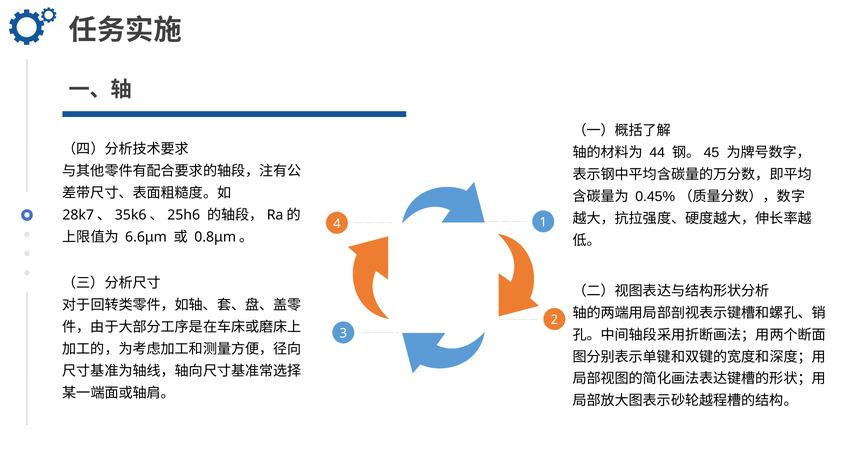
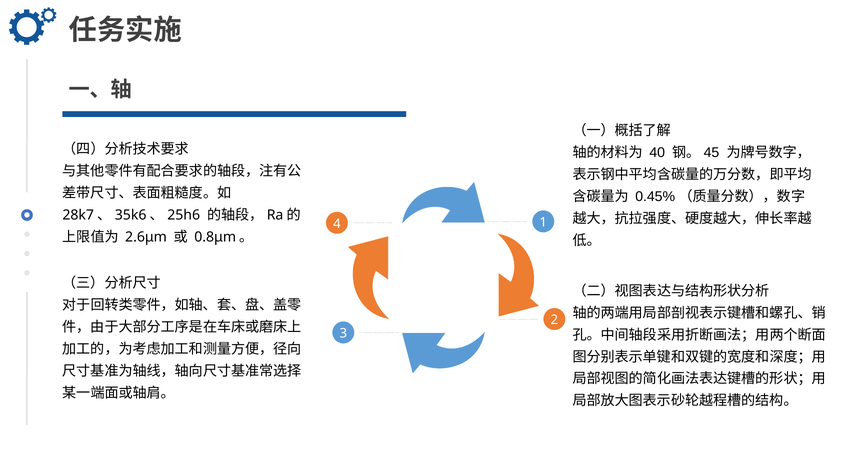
44: 44 -> 40 (657, 152)
6.6μm: 6.6μm -> 2.6μm (146, 237)
